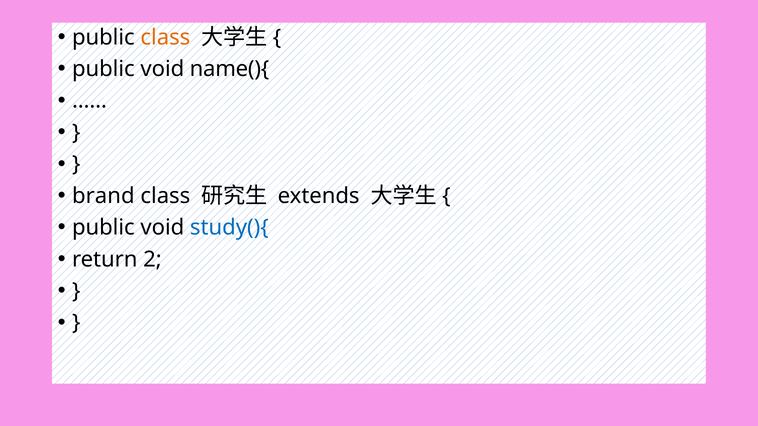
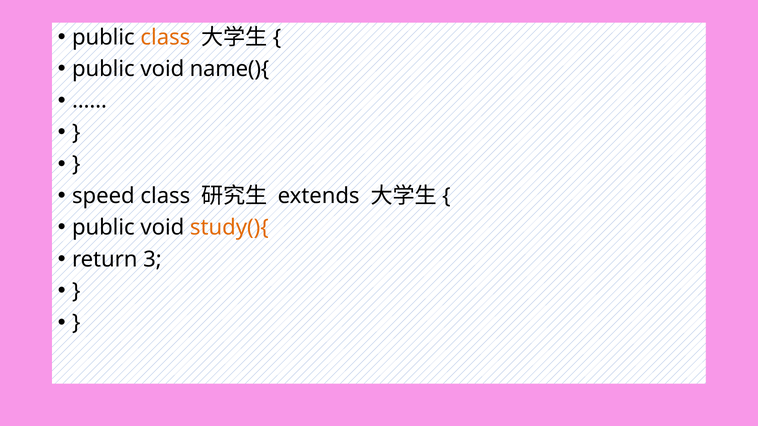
brand: brand -> speed (103, 196)
study(){ colour: blue -> orange (229, 228)
2: 2 -> 3 (152, 259)
